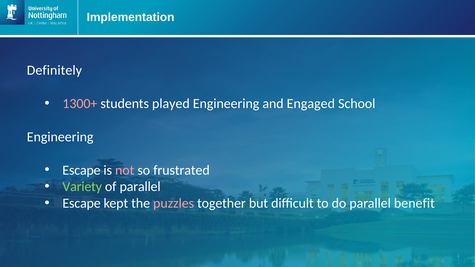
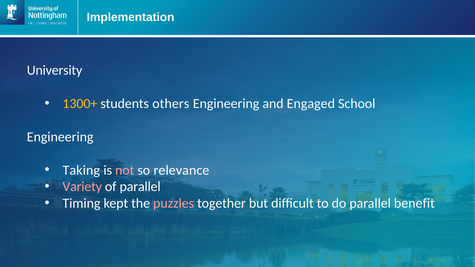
Definitely: Definitely -> University (55, 70)
1300+ colour: pink -> yellow (80, 104)
played: played -> others (171, 104)
Escape: Escape -> Taking (81, 170)
frustrated: frustrated -> relevance (181, 170)
Variety colour: light green -> pink (82, 187)
Escape: Escape -> Timing (81, 204)
